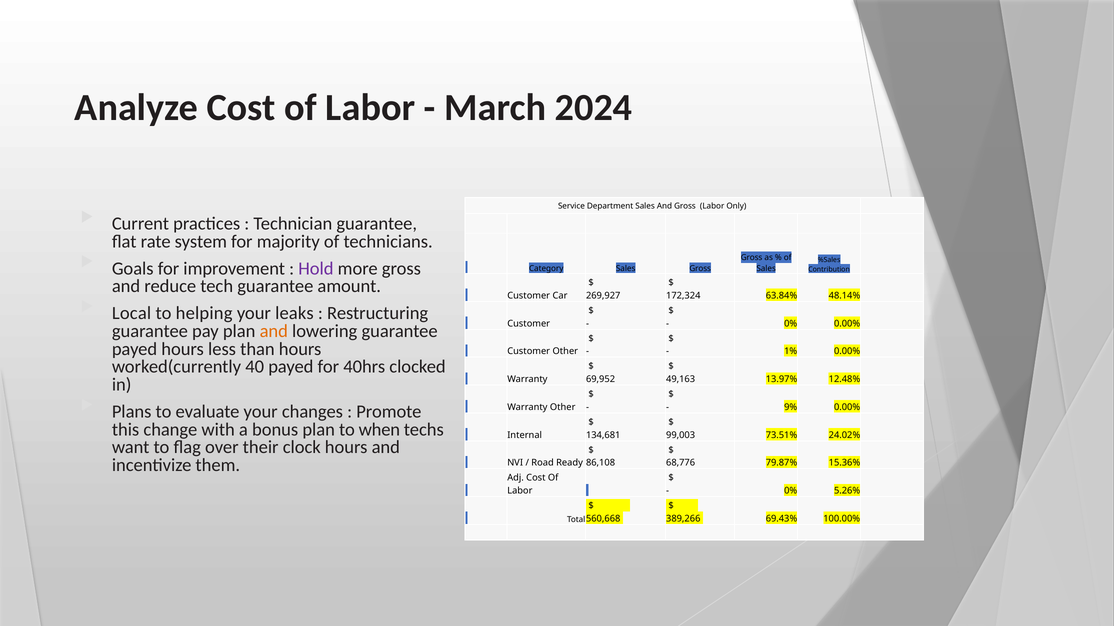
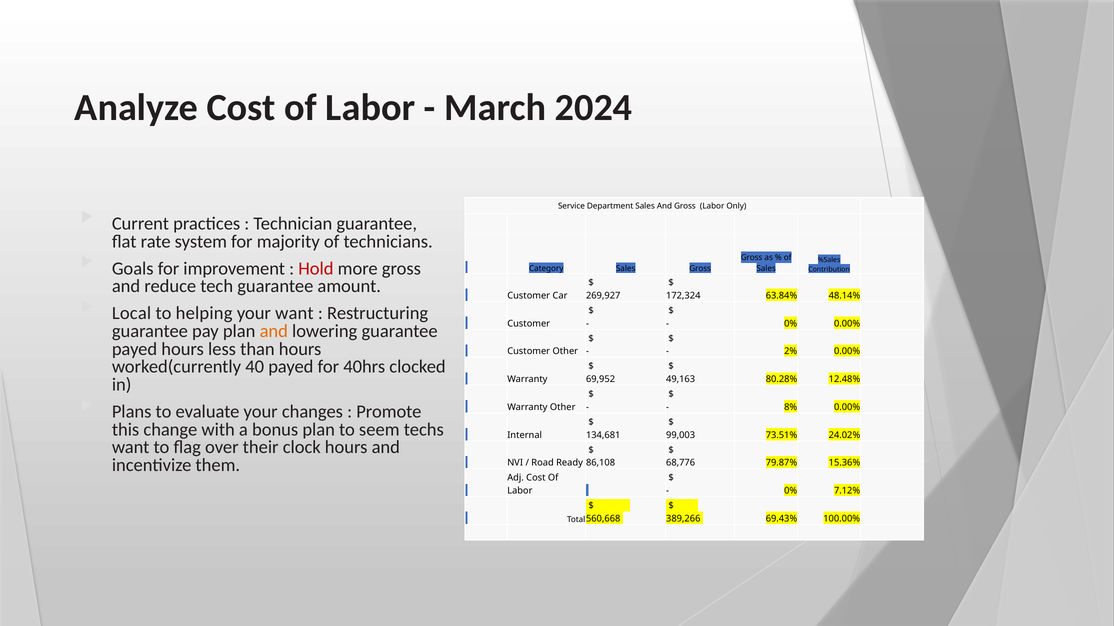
Hold colour: purple -> red (316, 269)
your leaks: leaks -> want (294, 314)
1%: 1% -> 2% (791, 352)
13.97%: 13.97% -> 80.28% (781, 380)
9%: 9% -> 8% (791, 408)
when: when -> seem (379, 430)
5.26%: 5.26% -> 7.12% (847, 491)
